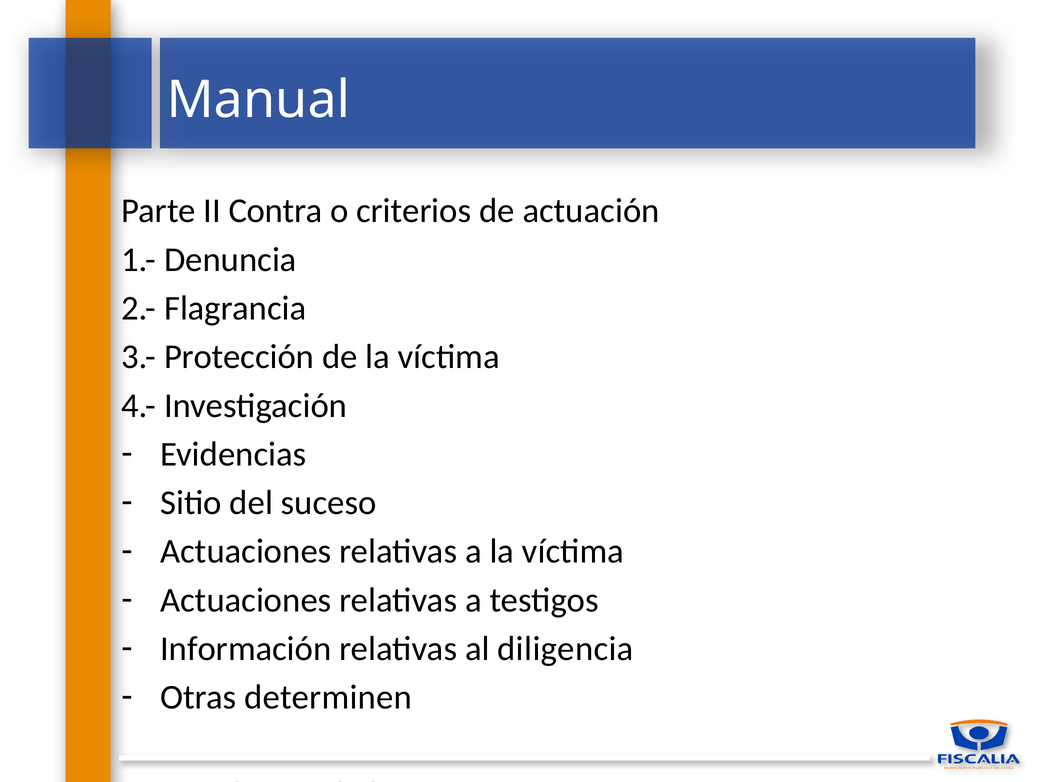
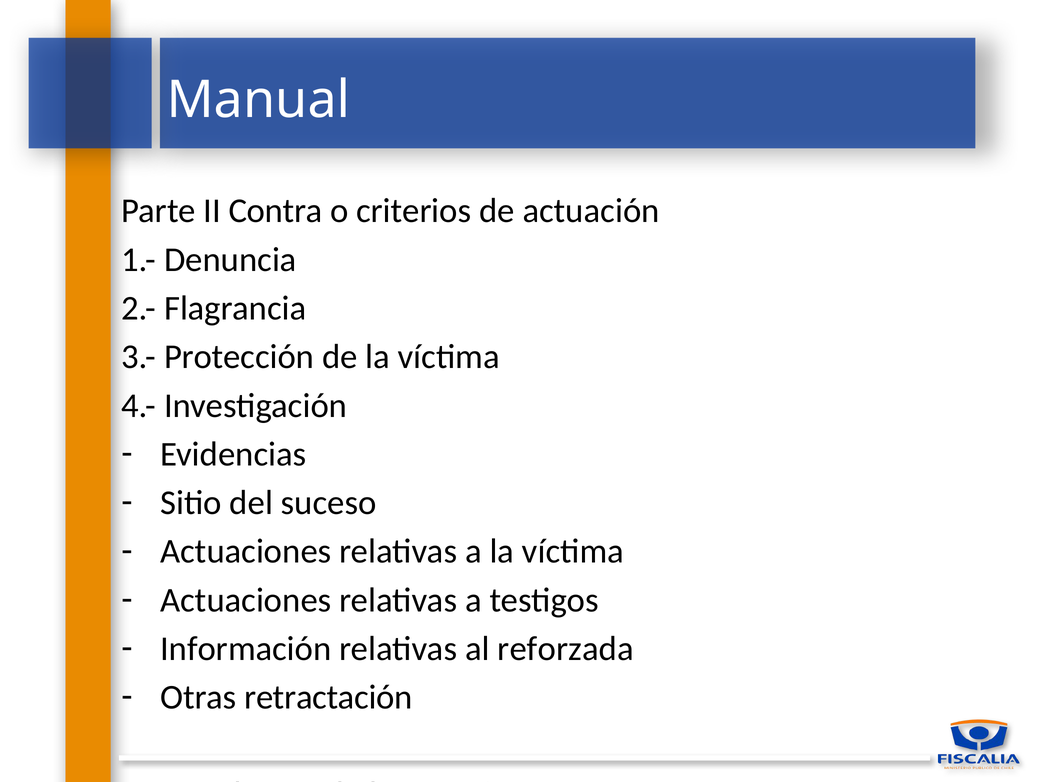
diligencia: diligencia -> reforzada (566, 648)
determinen: determinen -> retractación (328, 697)
